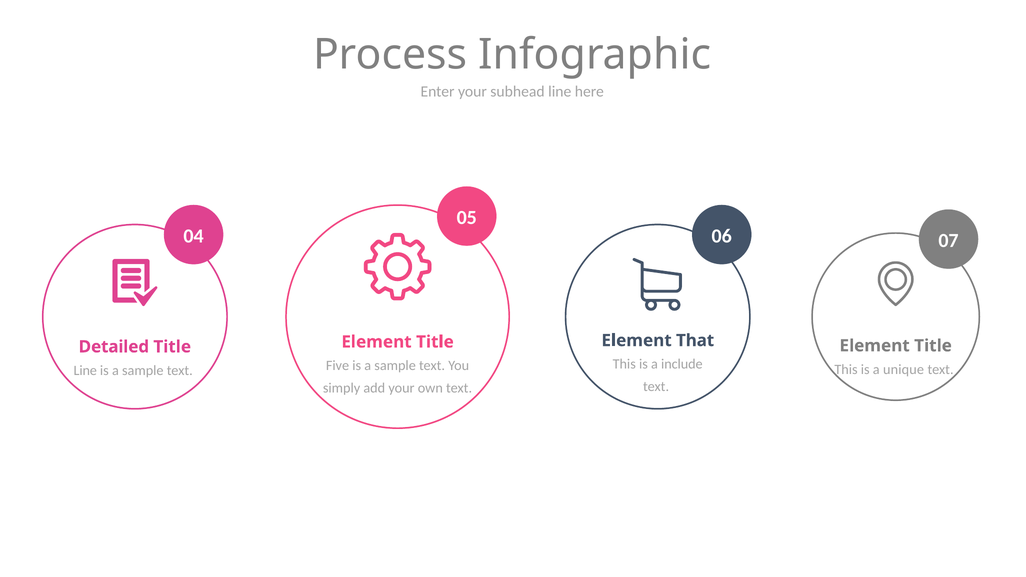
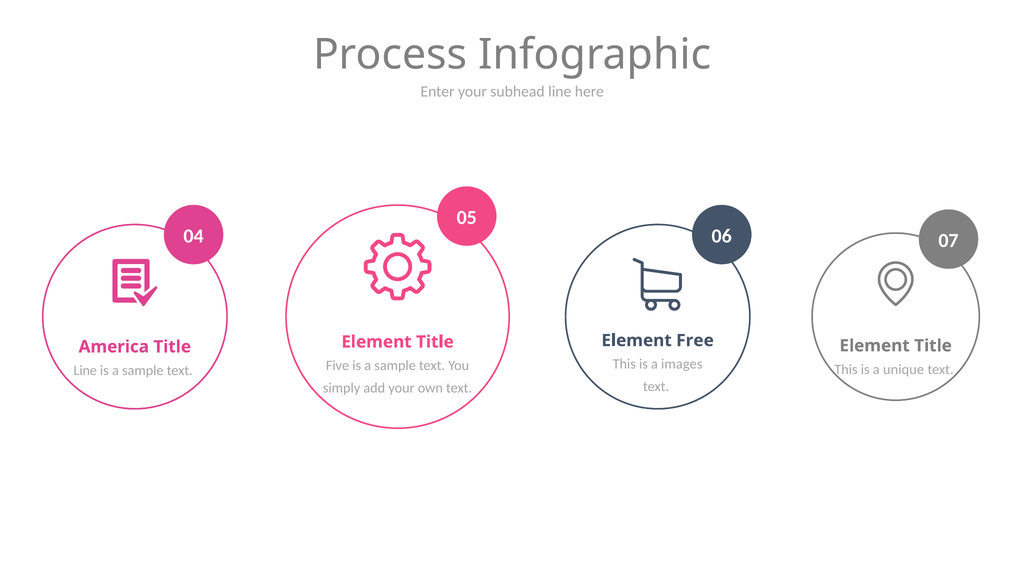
That: That -> Free (695, 341)
Detailed: Detailed -> America (114, 347)
include: include -> images (682, 364)
